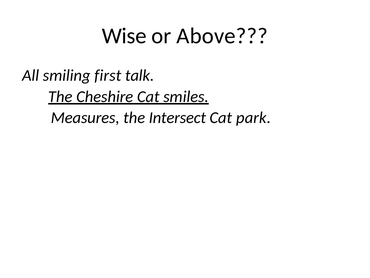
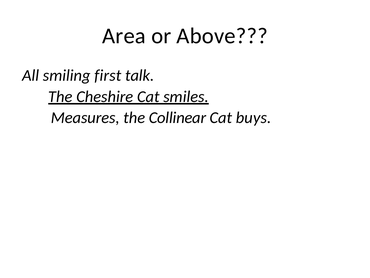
Wise: Wise -> Area (124, 36)
Intersect: Intersect -> Collinear (177, 118)
park: park -> buys (254, 118)
